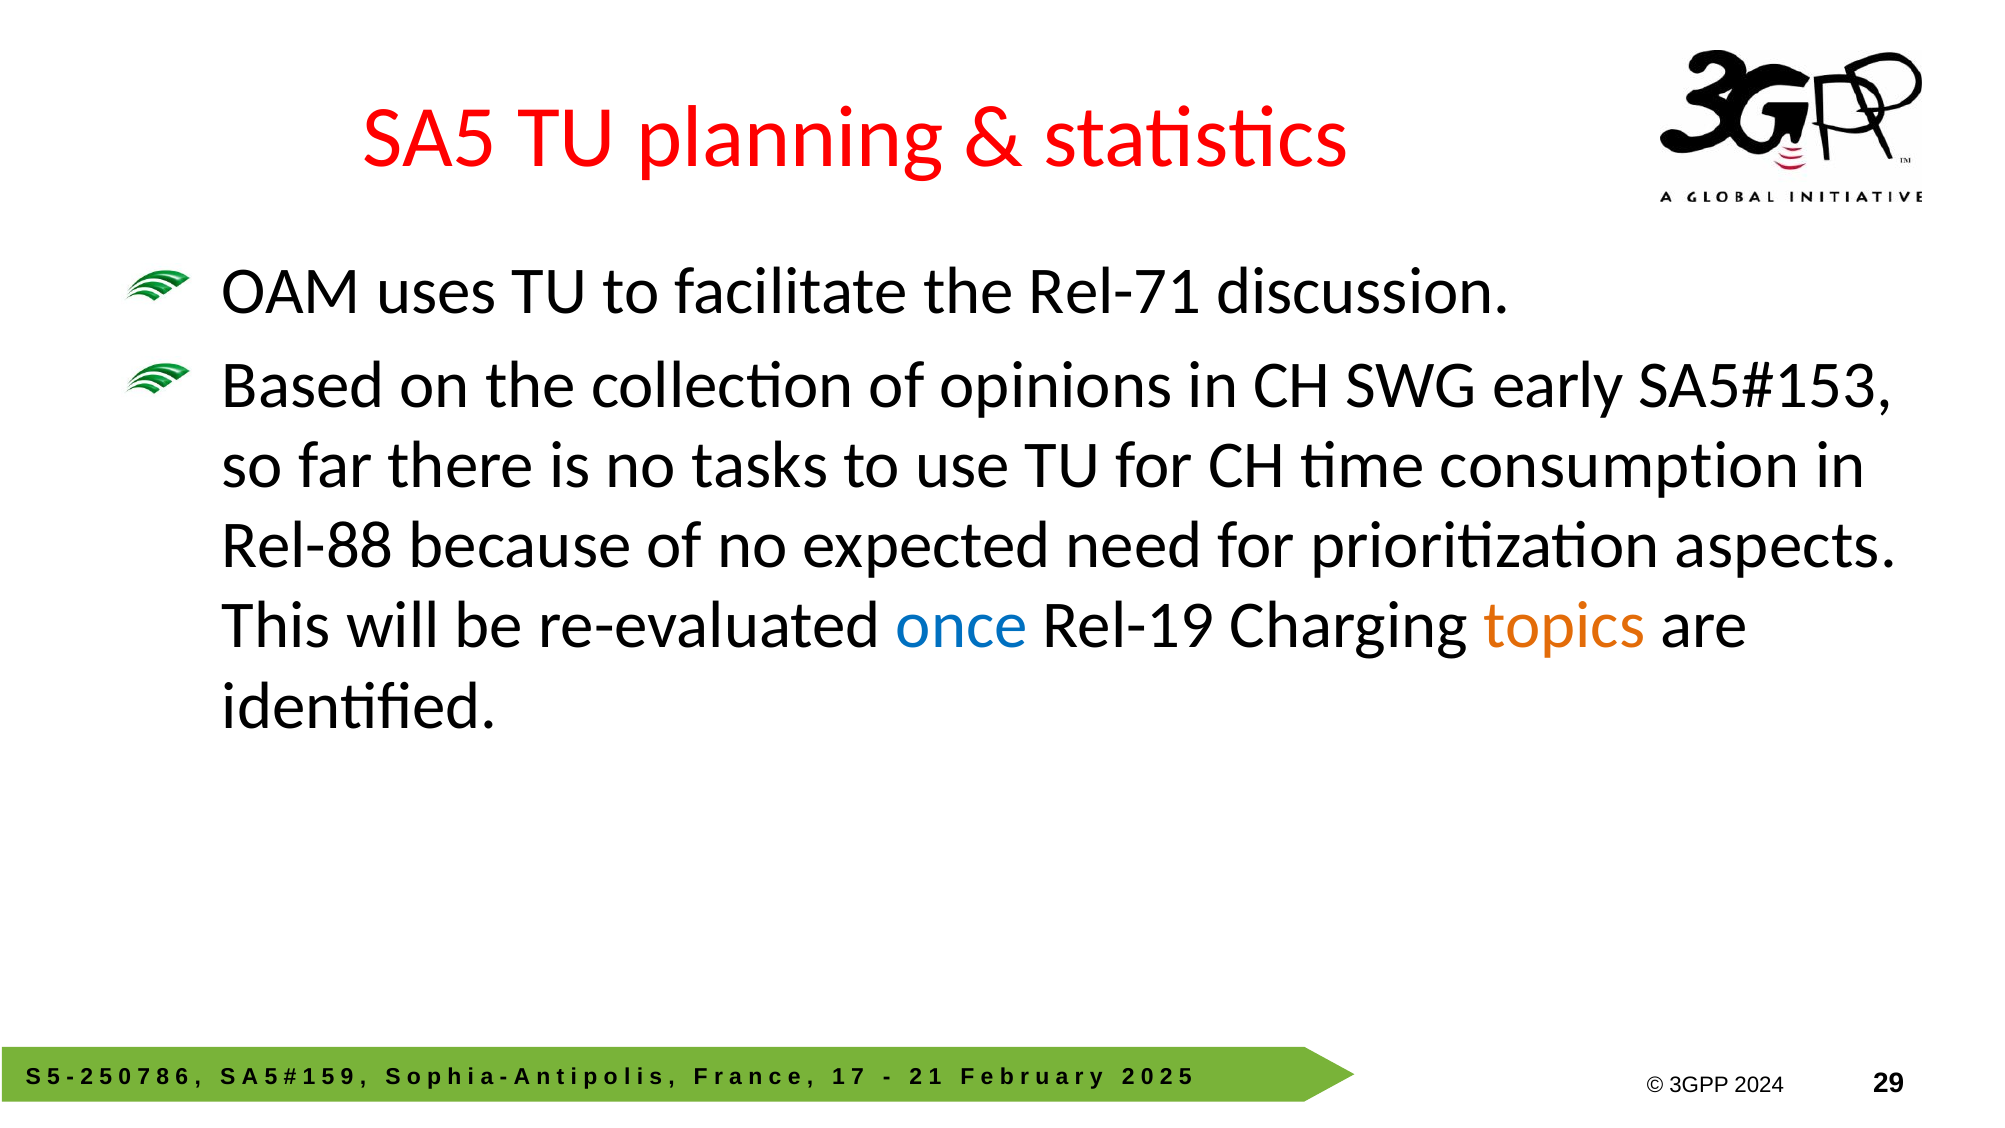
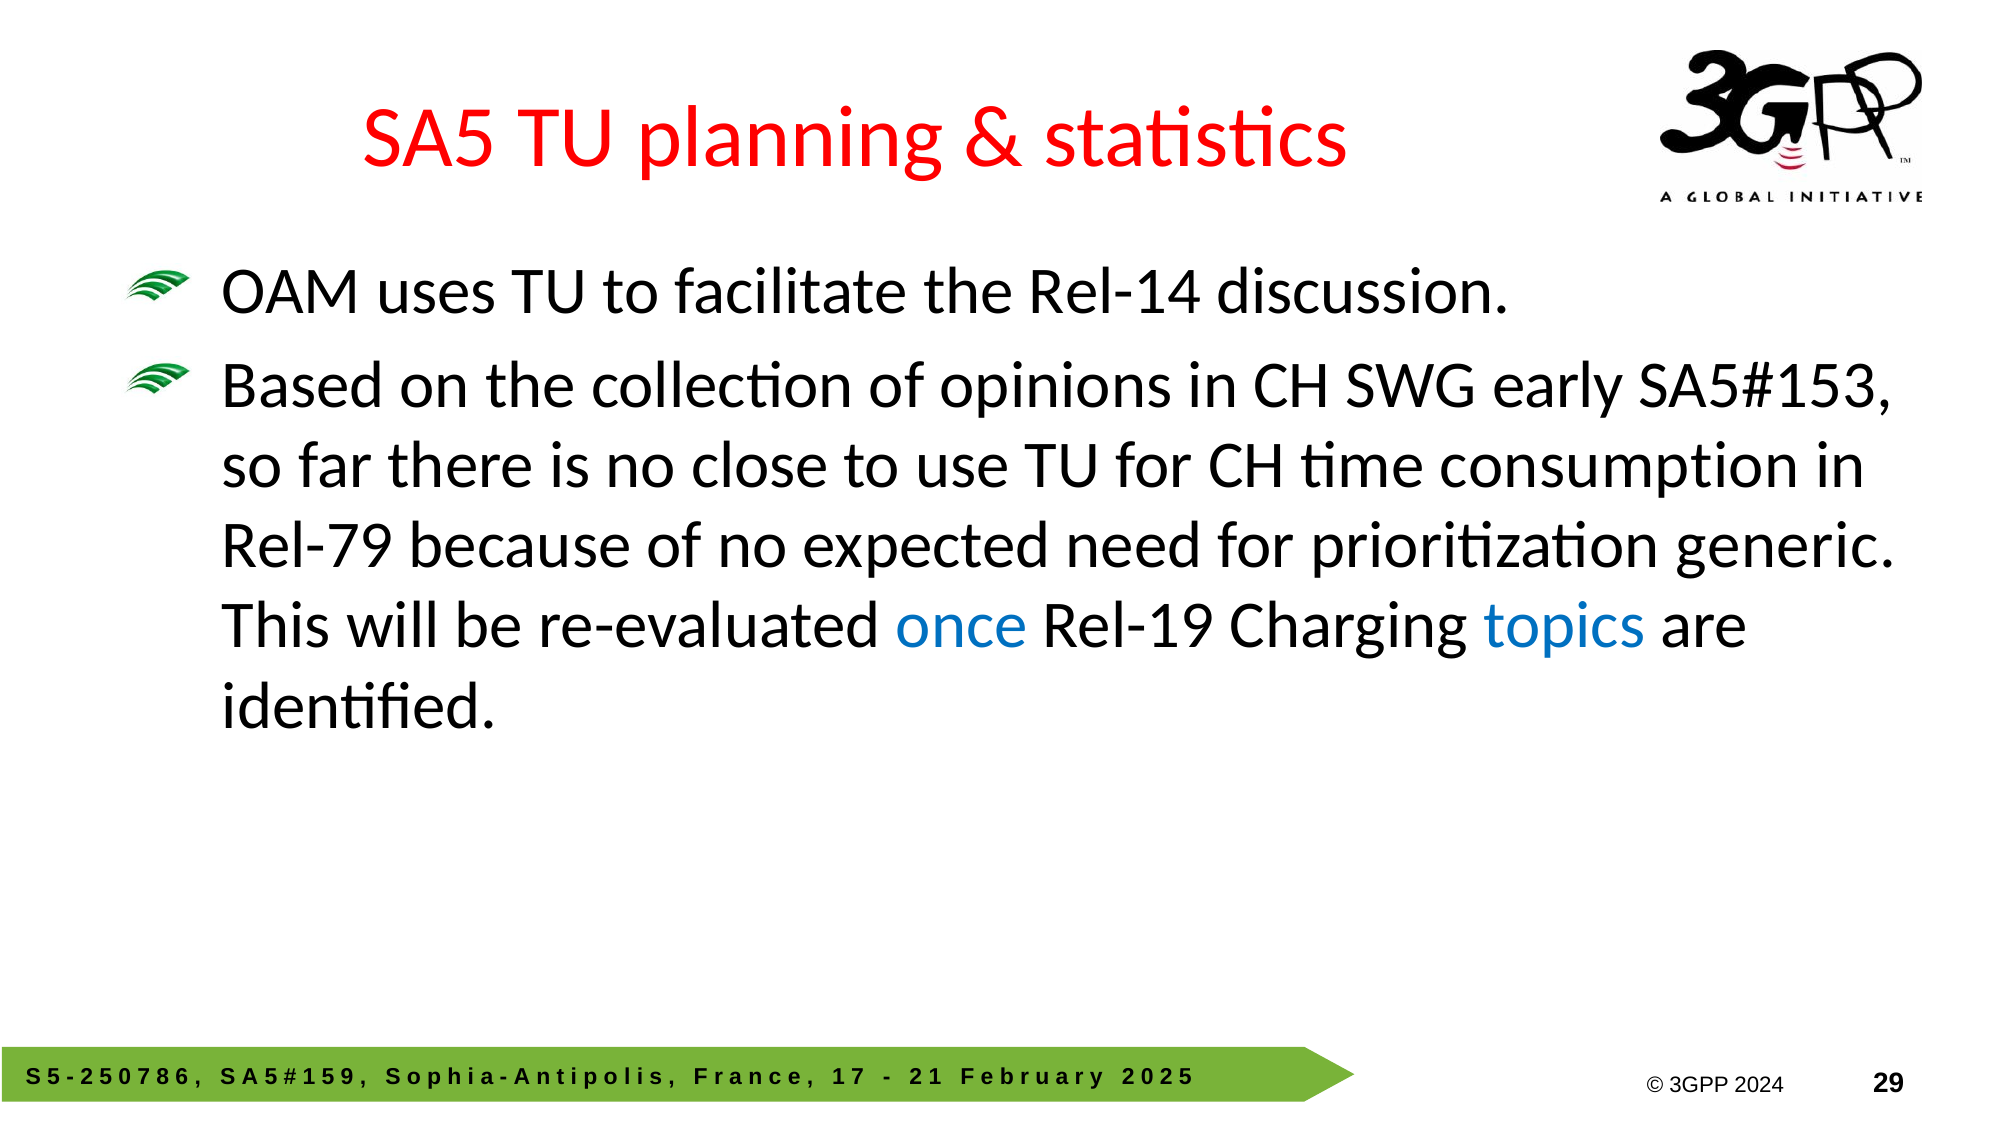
Rel-71: Rel-71 -> Rel-14 (1115, 291)
tasks: tasks -> close (760, 465)
Rel-88: Rel-88 -> Rel-79 (308, 545)
aspects: aspects -> generic (1786, 545)
topics colour: orange -> blue (1564, 626)
